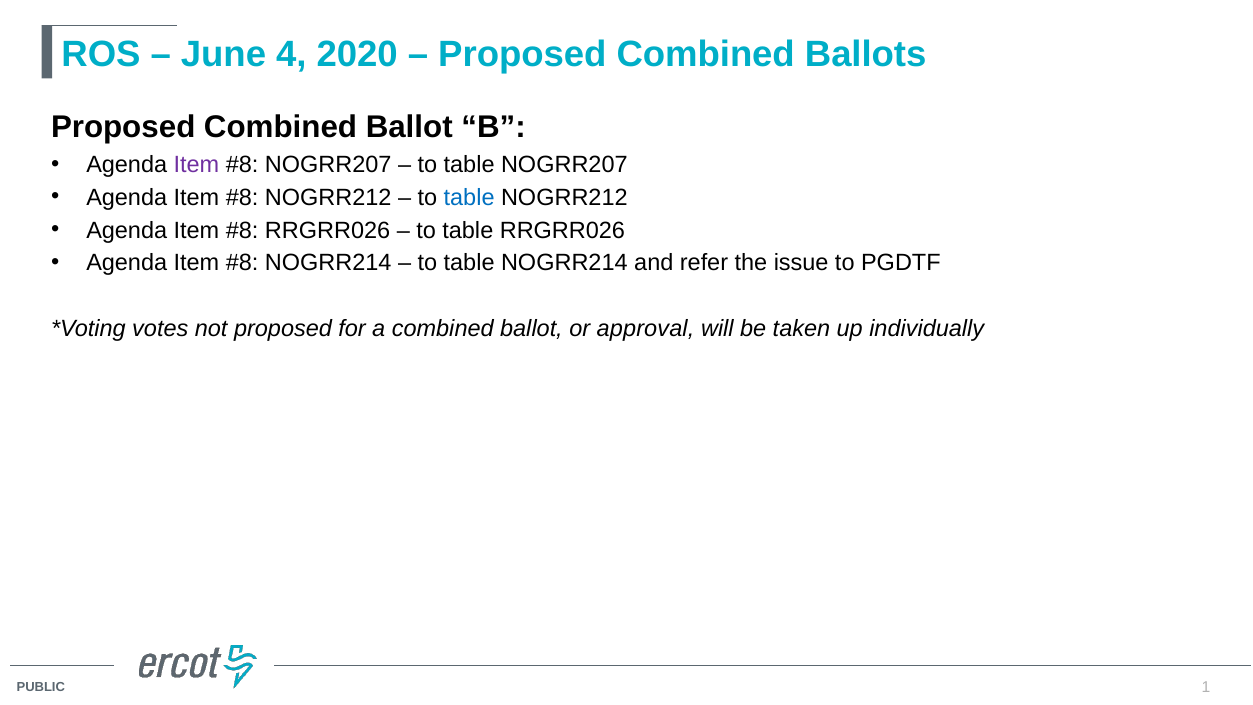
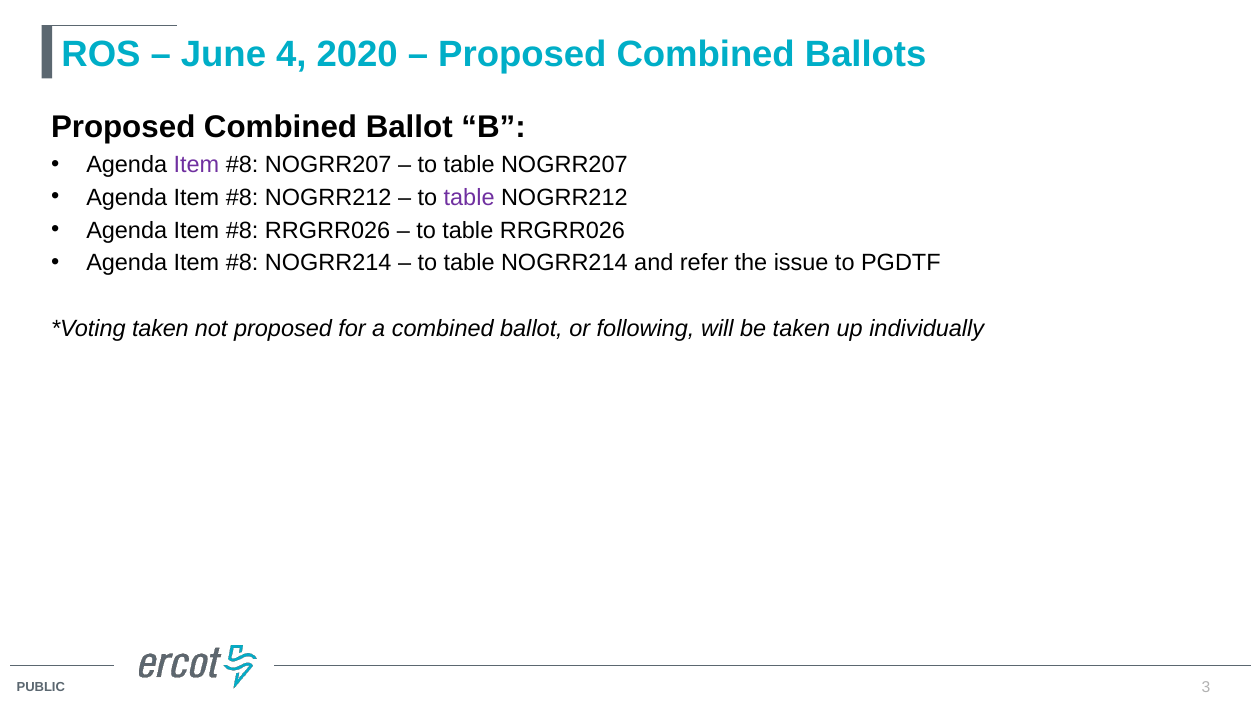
table colour: blue -> purple (469, 197)
votes: votes -> taken (160, 329)
approval: approval -> following (646, 329)
1: 1 -> 3 (1206, 687)
